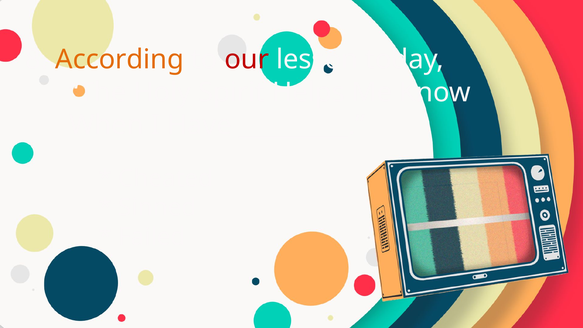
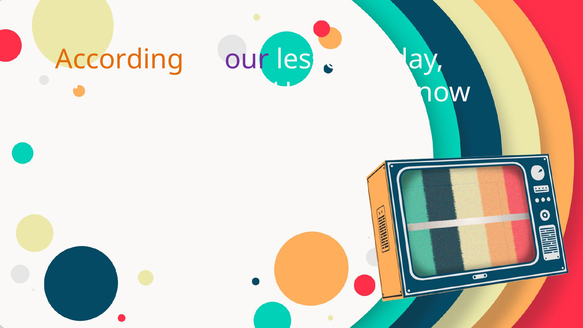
our colour: red -> purple (247, 60)
